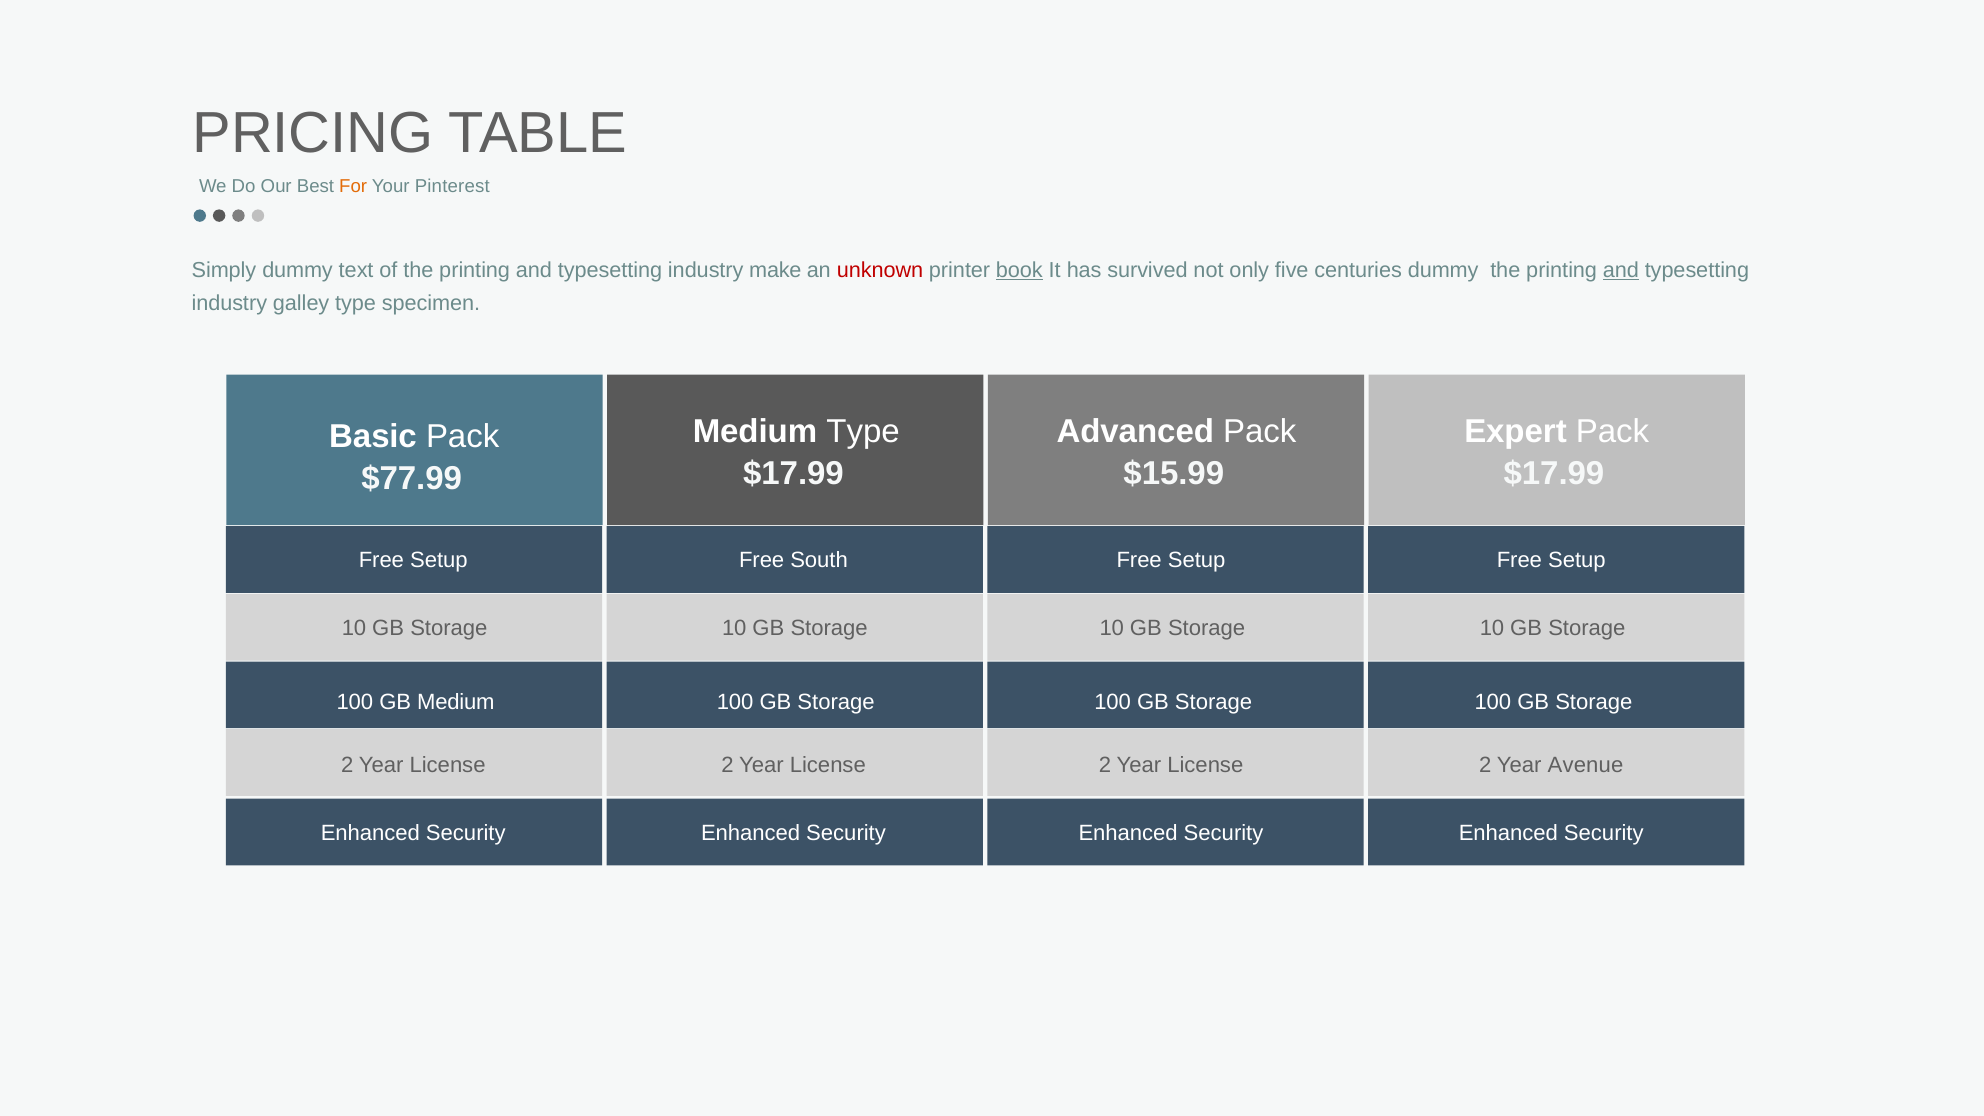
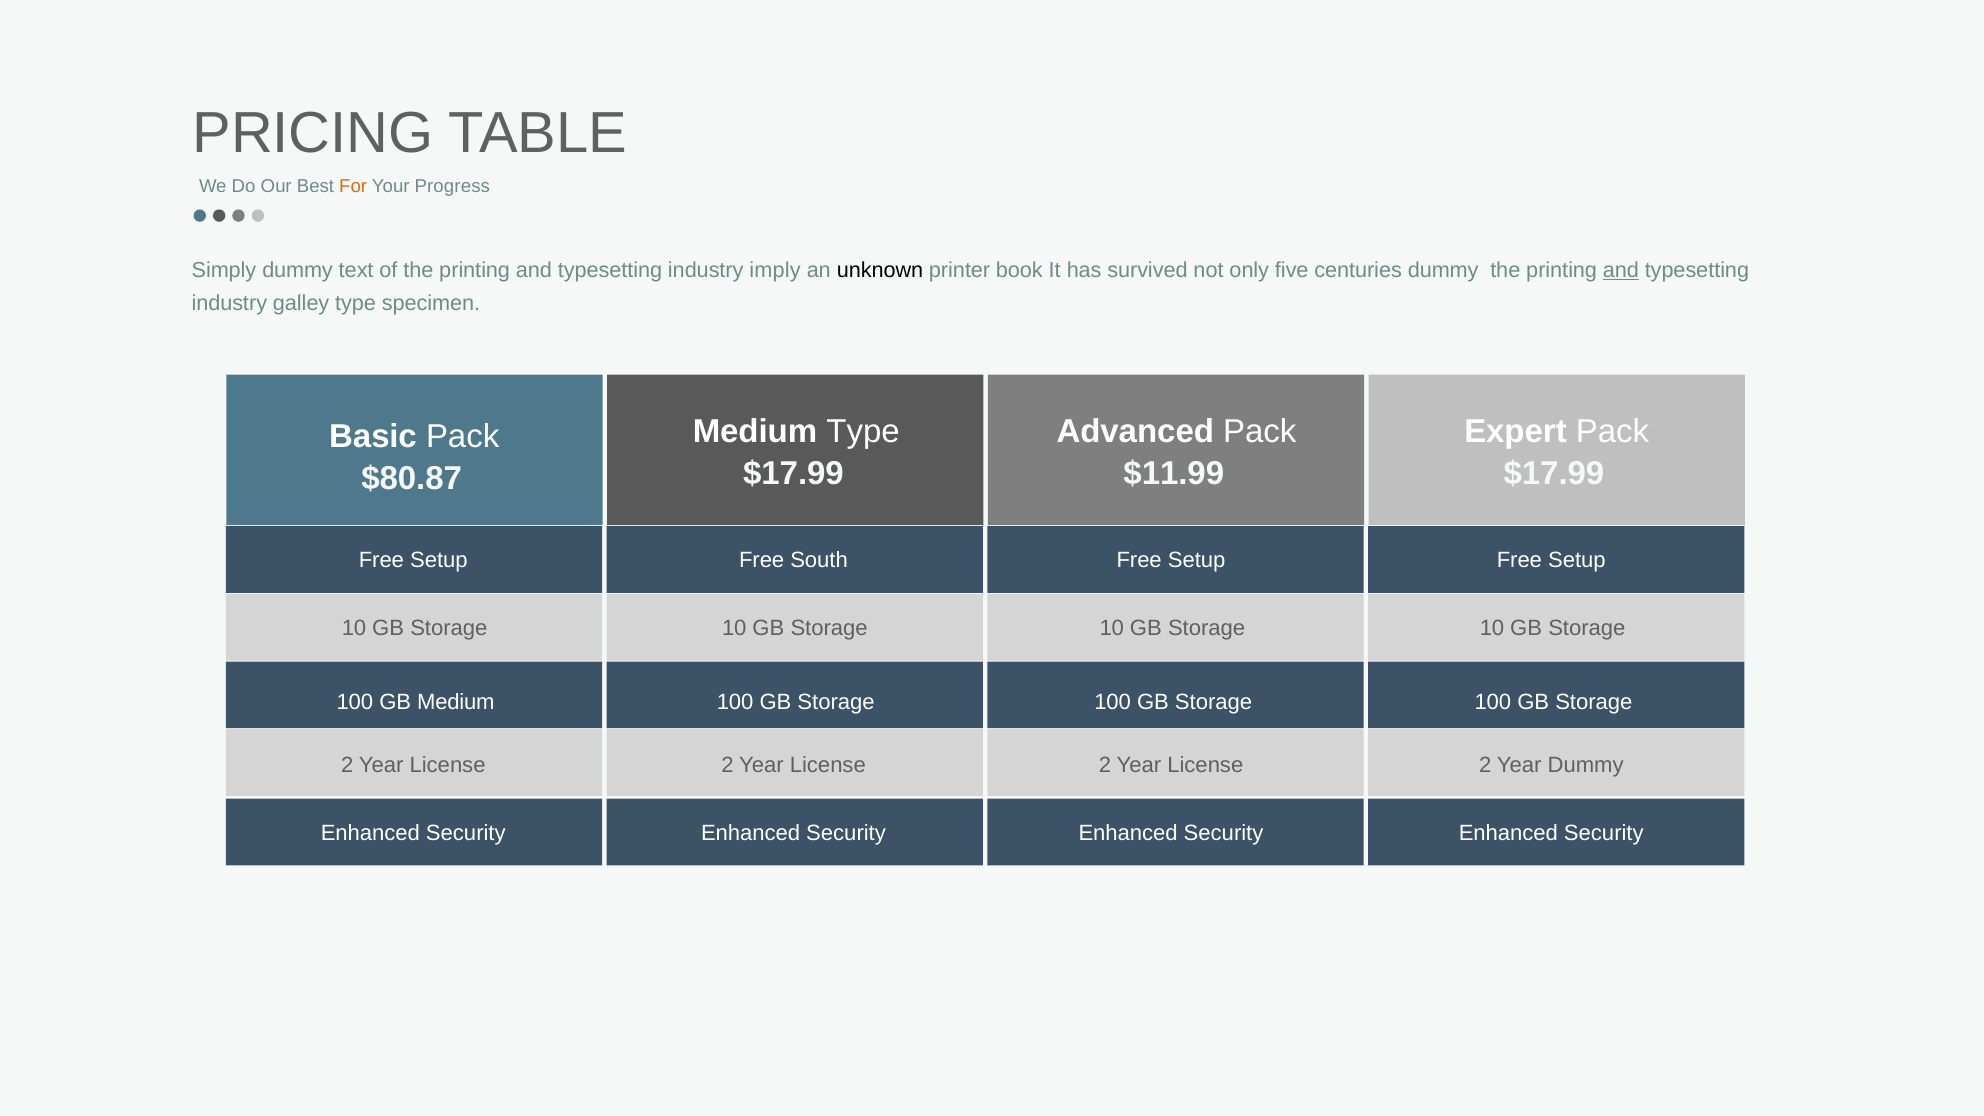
Pinterest: Pinterest -> Progress (452, 186)
make: make -> imply (775, 270)
unknown colour: red -> black (880, 270)
book underline: present -> none (1019, 270)
$15.99: $15.99 -> $11.99 (1174, 473)
$77.99: $77.99 -> $80.87 (412, 478)
Year Avenue: Avenue -> Dummy (1586, 765)
